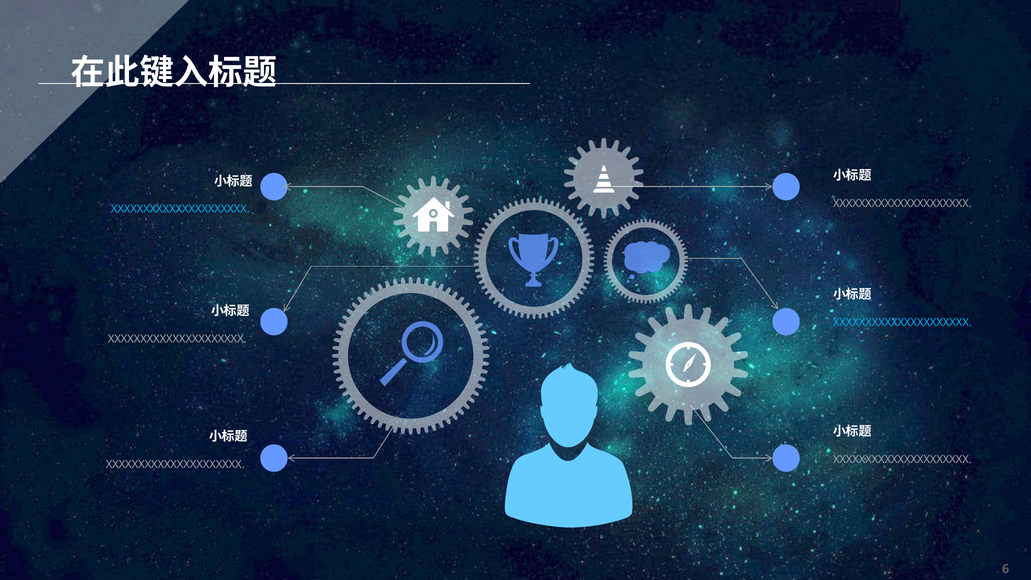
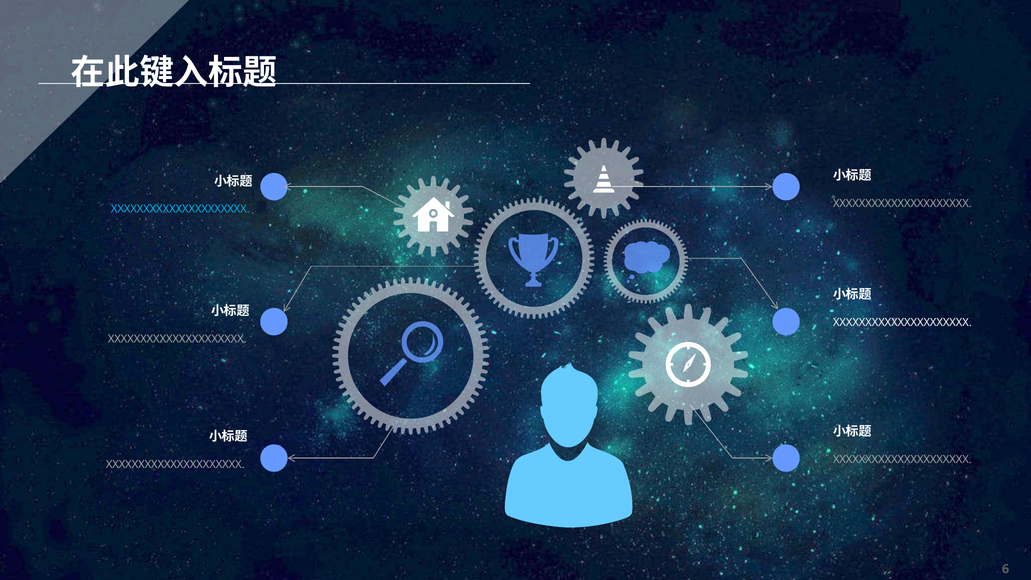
XXXXXXXXXXXXXXXXXXXXX colour: light blue -> white (902, 323)
